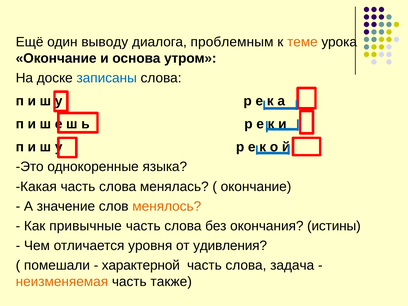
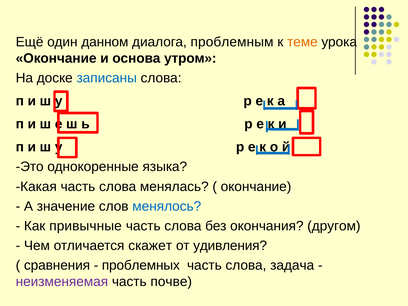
выводу: выводу -> данном (105, 42)
менялось colour: orange -> blue (167, 206)
истины: истины -> другом (334, 226)
уровня: уровня -> скажет (150, 246)
помешали: помешали -> сравнения (57, 265)
характерной: характерной -> проблемных (141, 265)
неизменяемая colour: orange -> purple (62, 282)
также: также -> почве (171, 282)
